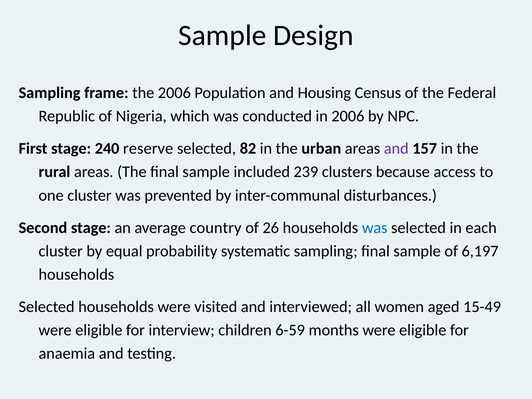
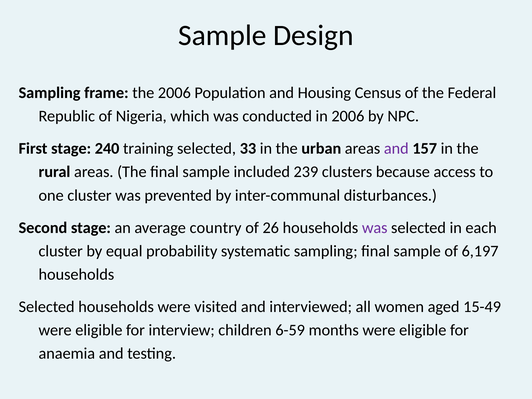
reserve: reserve -> training (148, 149)
82: 82 -> 33 (248, 149)
was colour: blue -> purple (375, 228)
